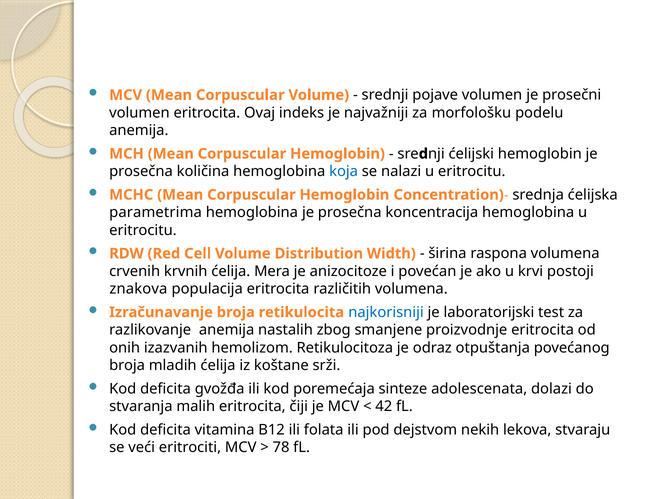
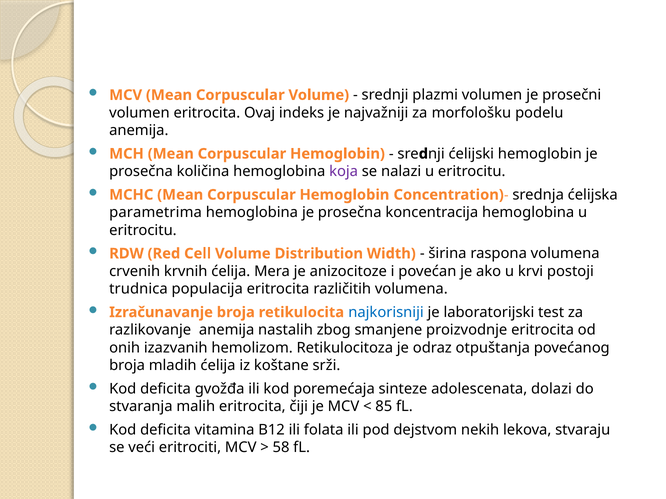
pojave: pojave -> plazmi (435, 95)
koja colour: blue -> purple (344, 172)
znakova: znakova -> trudnica (138, 289)
42: 42 -> 85 (384, 407)
78: 78 -> 58 (281, 448)
